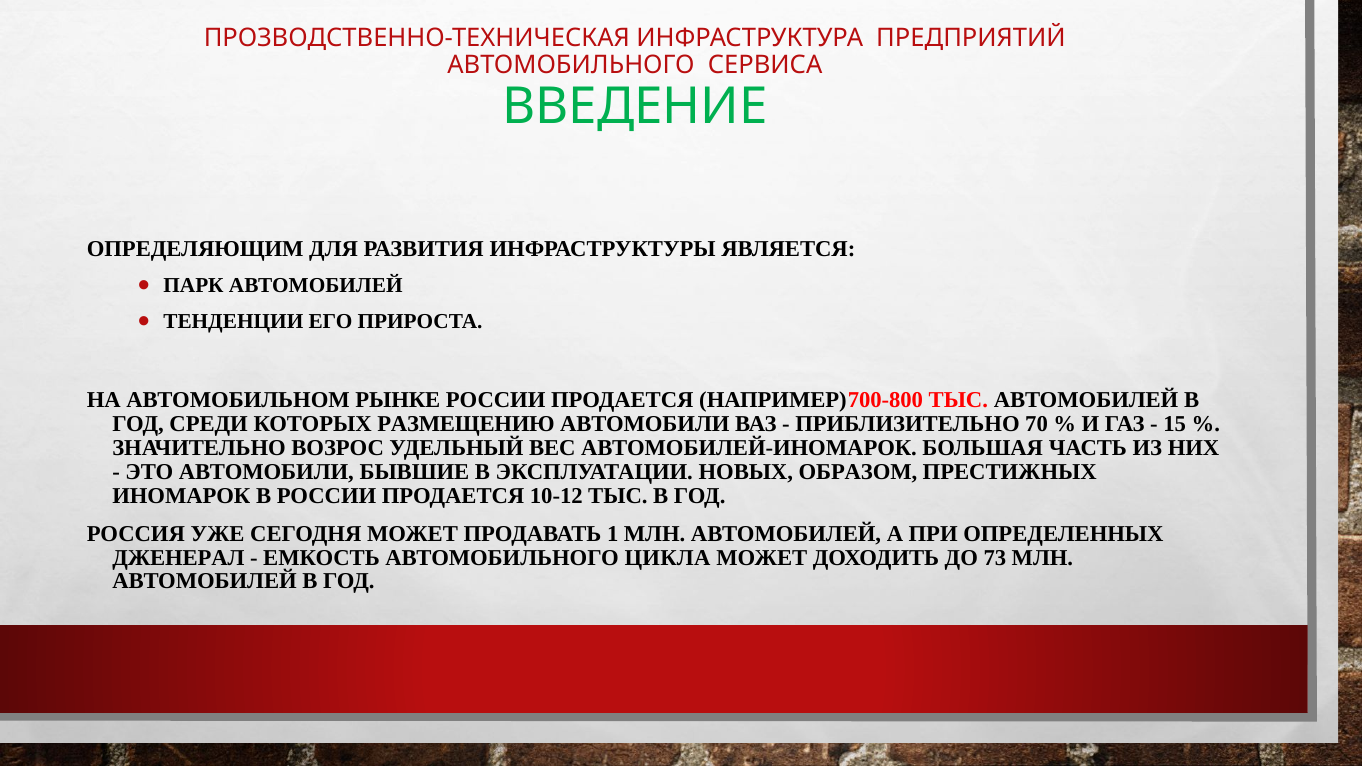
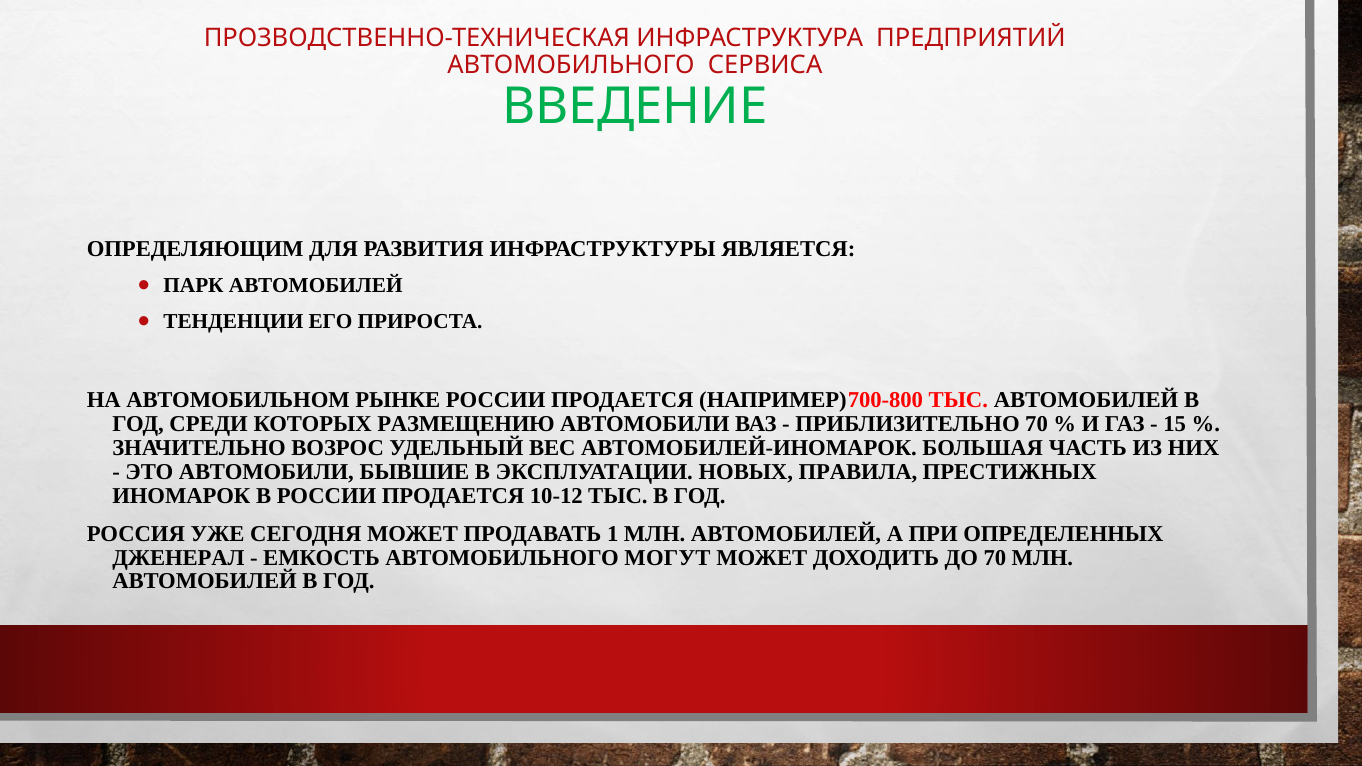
ОБРАЗОМ: ОБРАЗОМ -> ПРАВИЛА (858, 472)
ЦИКЛА: ЦИКЛА -> МОГУТ (667, 558)
ДО 73: 73 -> 70 (995, 558)
